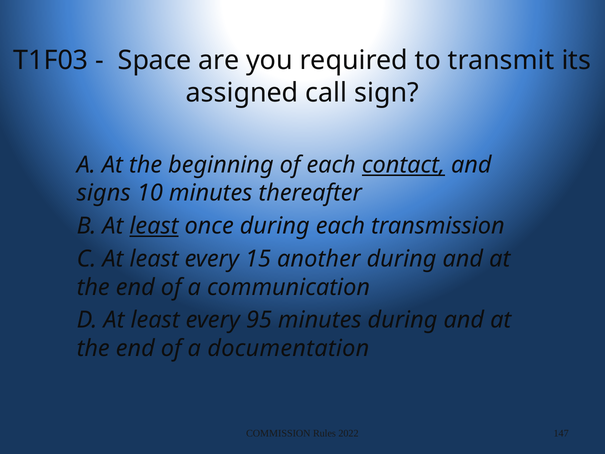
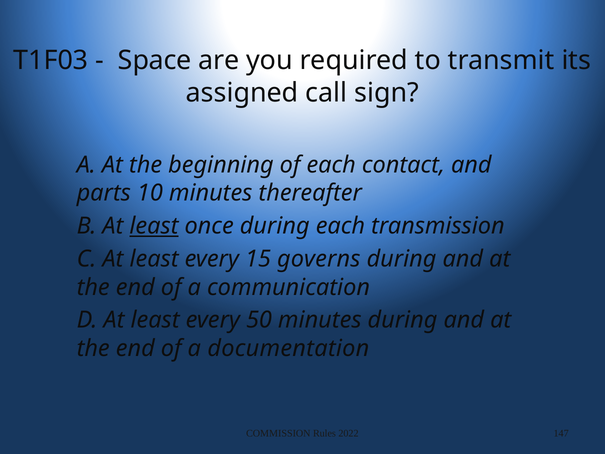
contact underline: present -> none (403, 165)
signs: signs -> parts (104, 193)
another: another -> governs (319, 259)
95: 95 -> 50 (259, 320)
